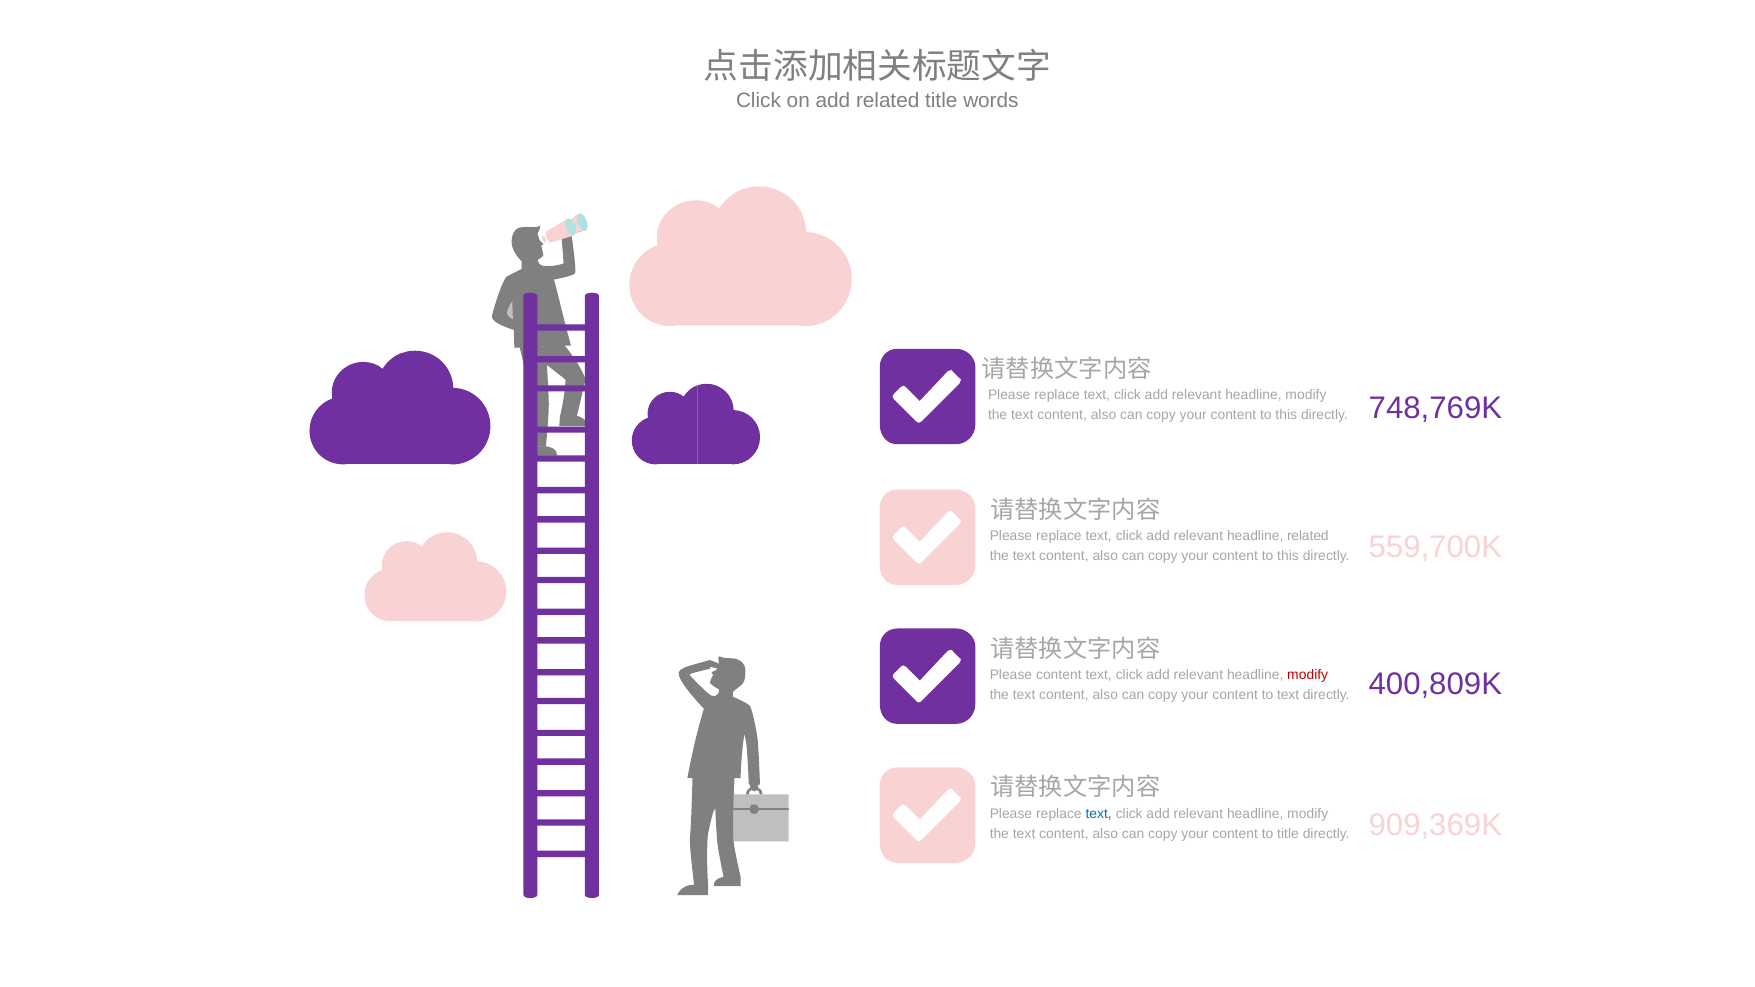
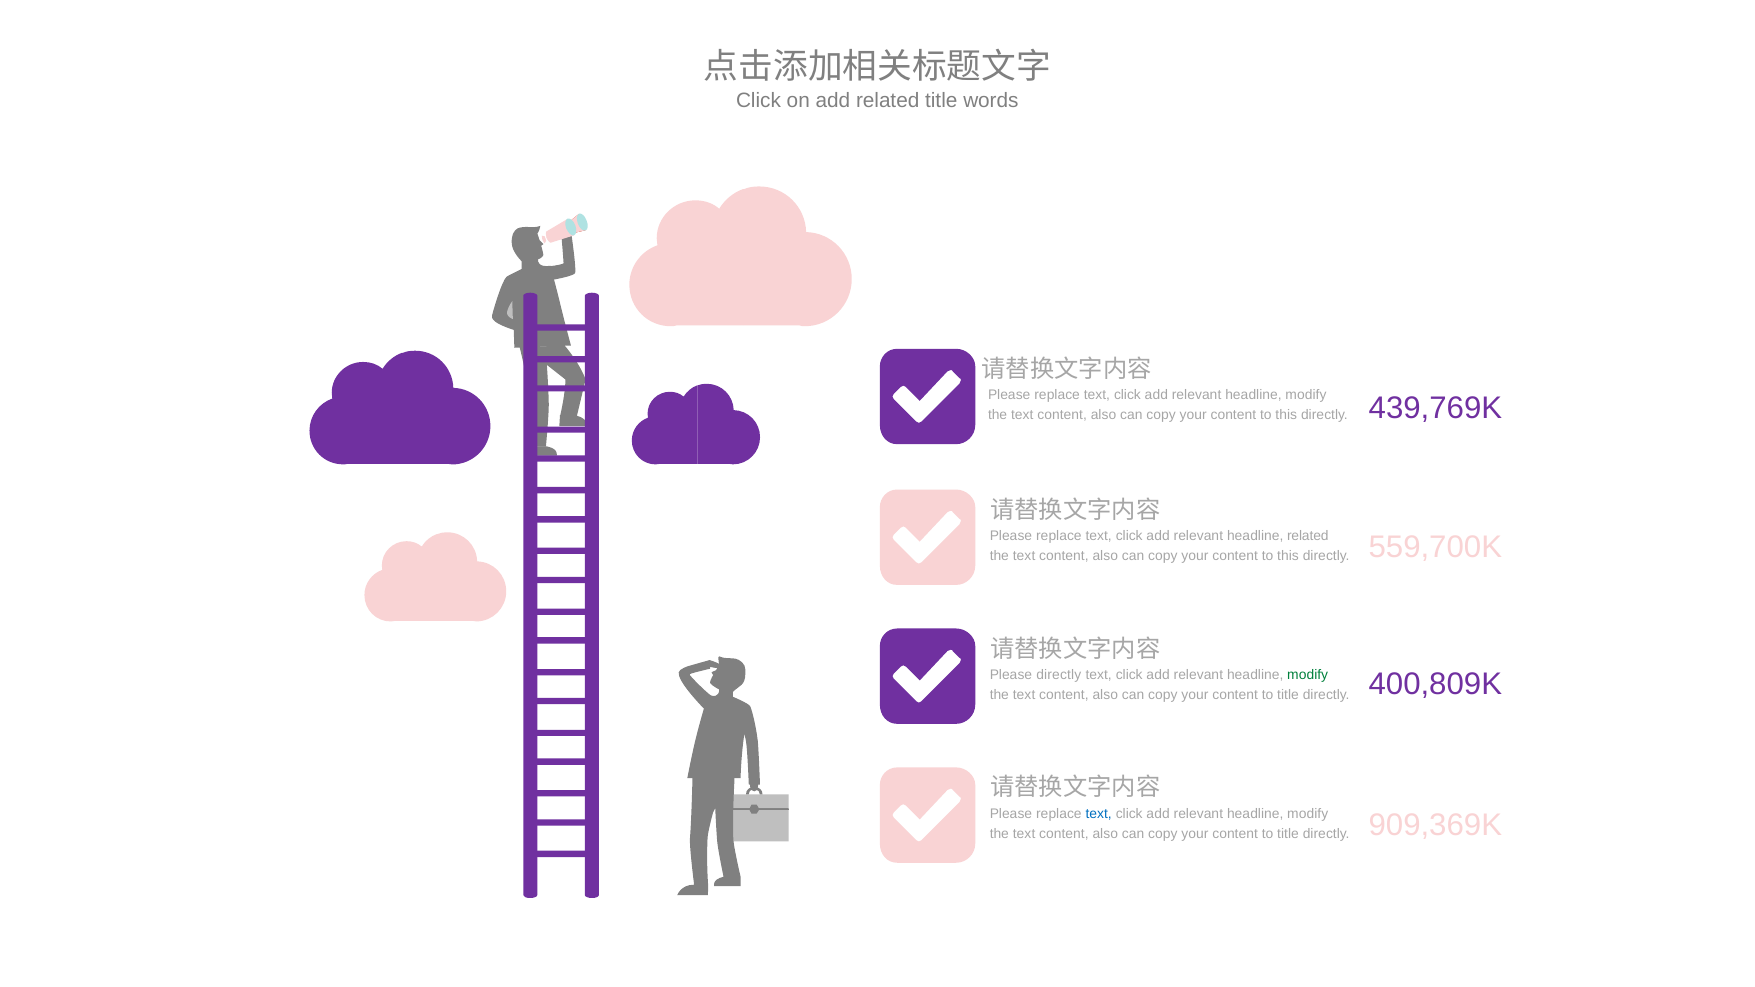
748,769K: 748,769K -> 439,769K (1435, 408)
Please content: content -> directly (1059, 675)
modify colour: red -> green (1308, 675)
text: text -> title (1288, 695)
